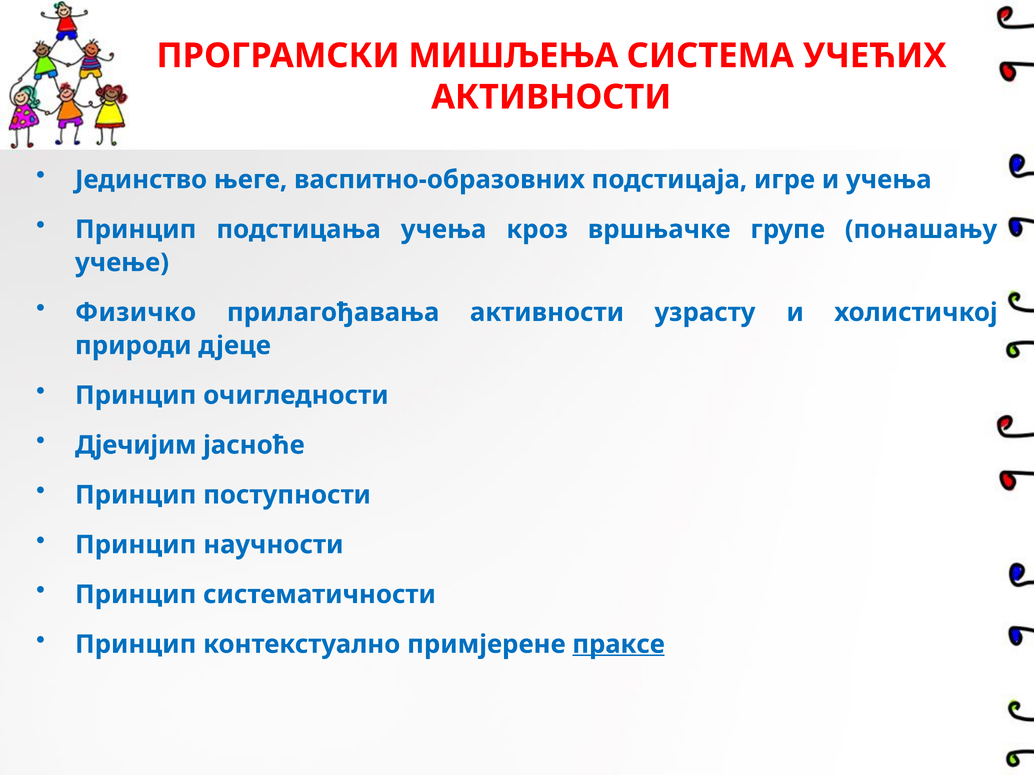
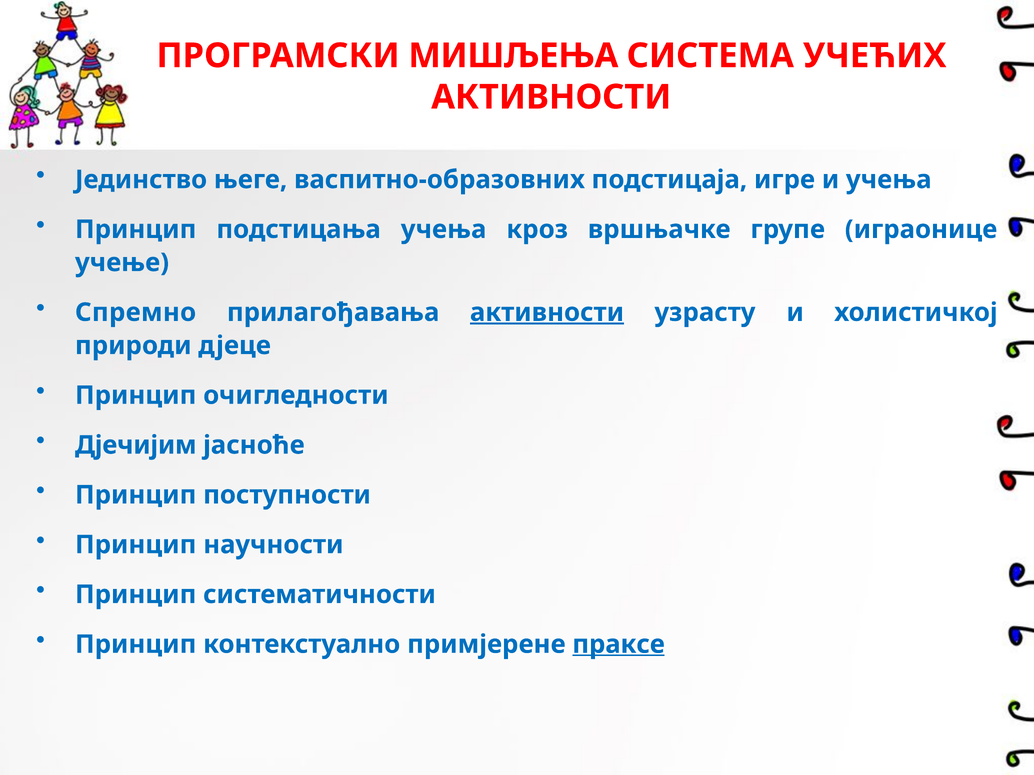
понашању: понашању -> играонице (921, 230)
Физичко: Физичко -> Спремно (136, 313)
активности underline: none -> present (547, 313)
